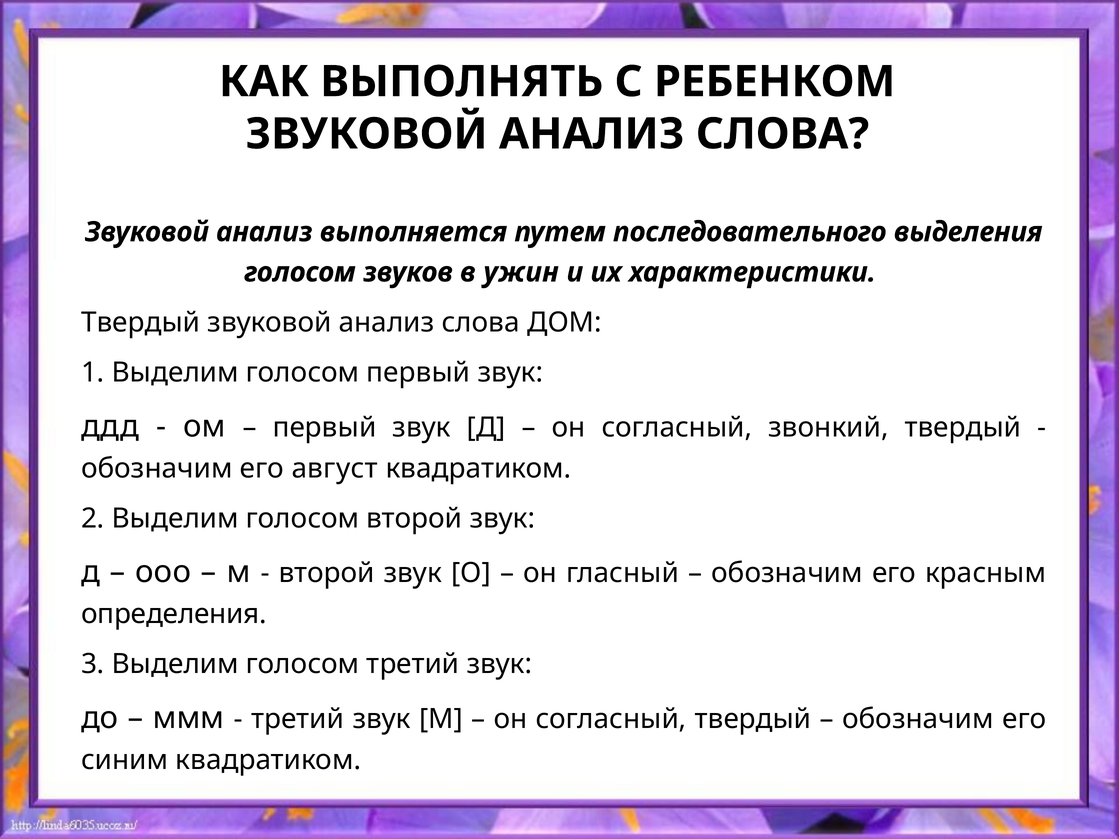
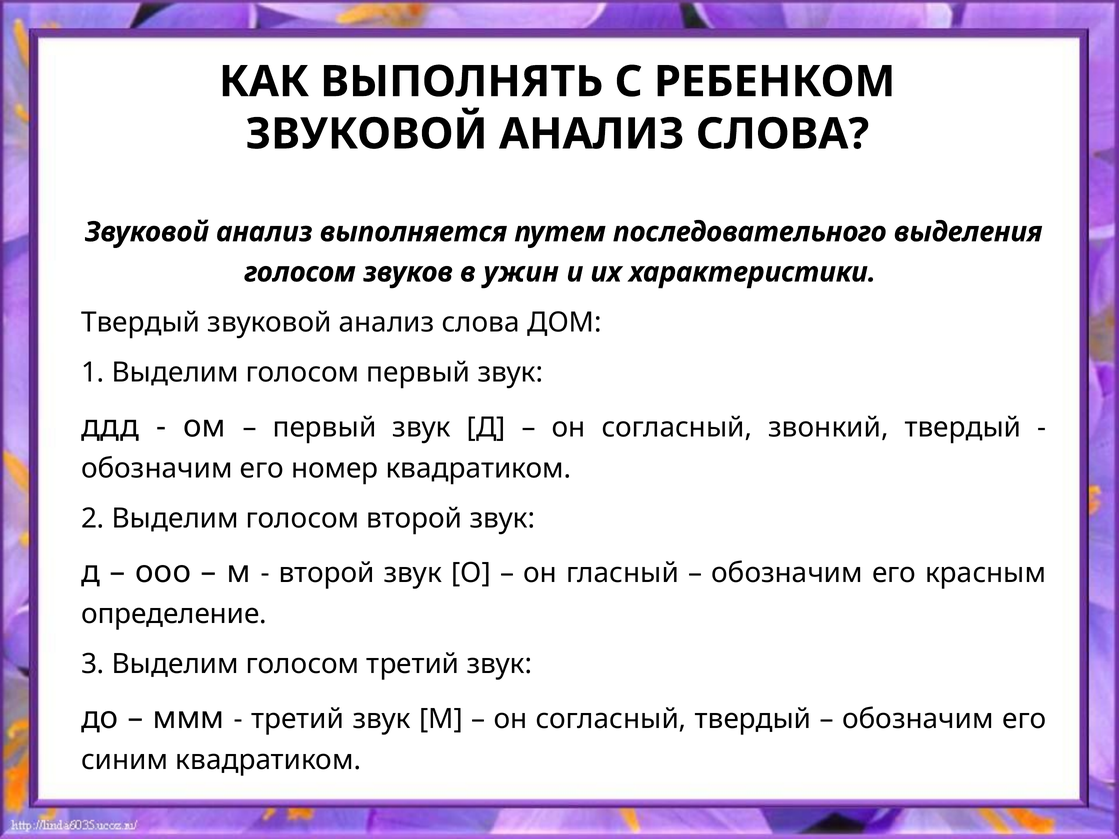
август: август -> номер (335, 468)
определения: определения -> определение (174, 614)
